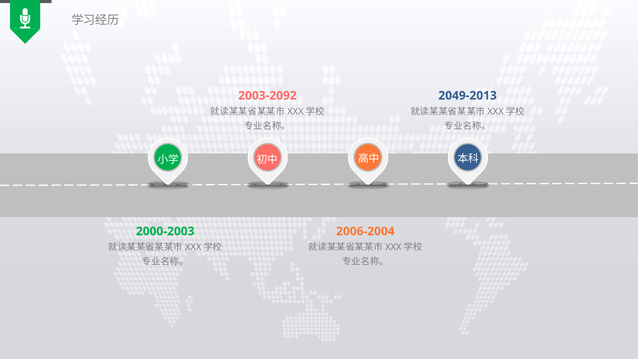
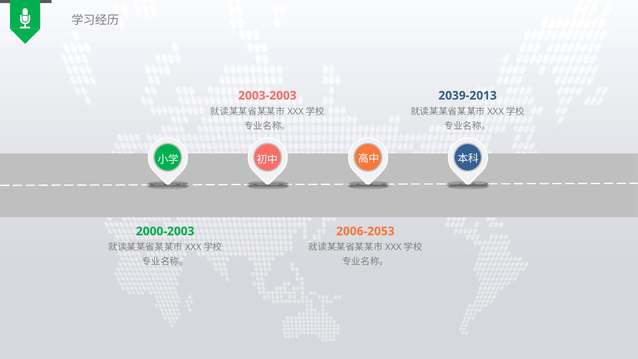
2003-2092: 2003-2092 -> 2003-2003 (267, 96)
2049-2013: 2049-2013 -> 2039-2013 (468, 96)
2006-2004: 2006-2004 -> 2006-2053 (365, 231)
